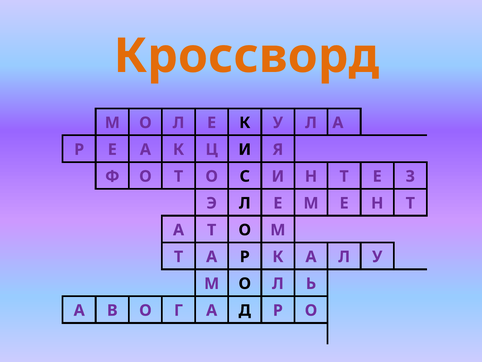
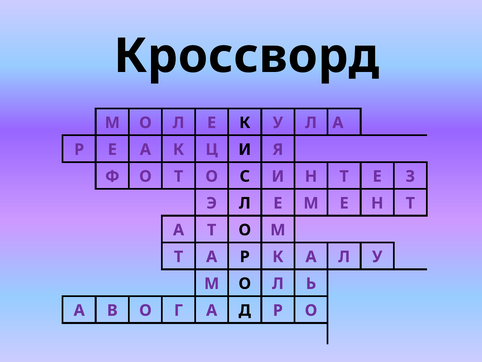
Кроссворд colour: orange -> black (246, 56)
